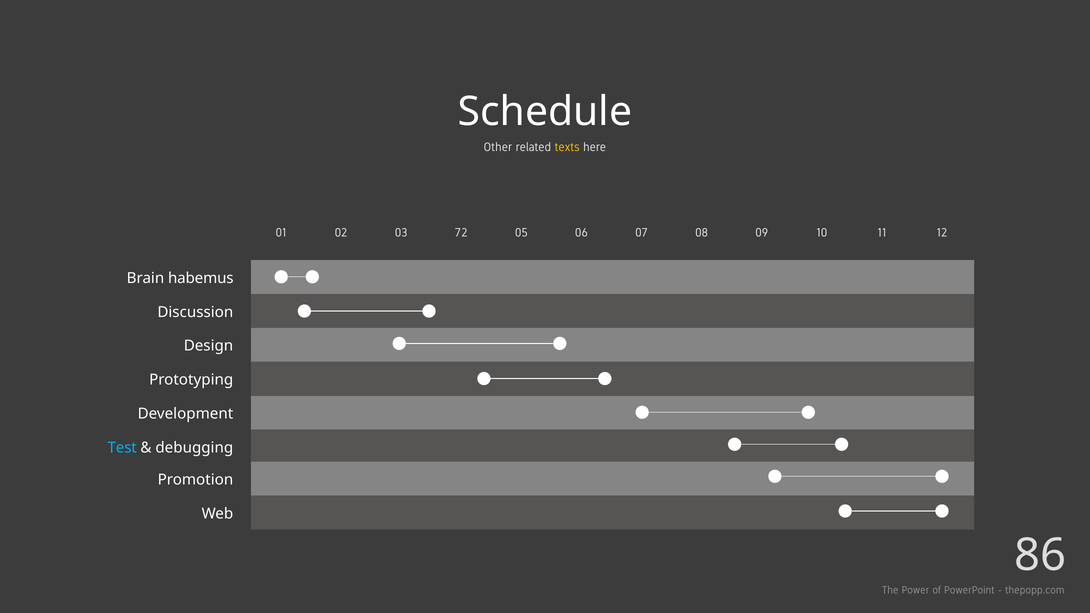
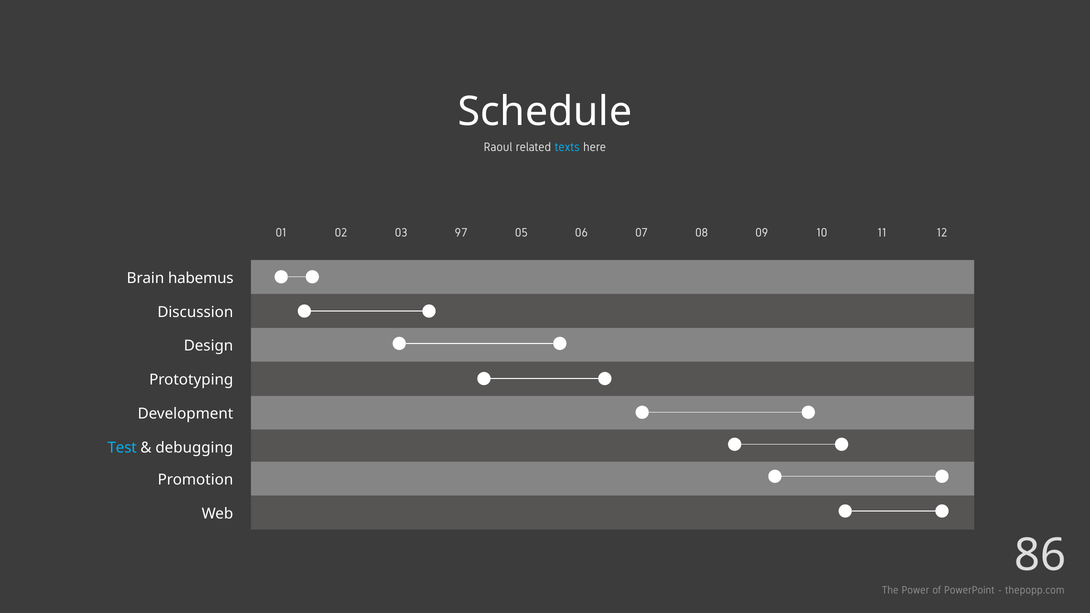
Other: Other -> Raoul (498, 148)
texts colour: yellow -> light blue (567, 148)
72: 72 -> 97 (461, 233)
